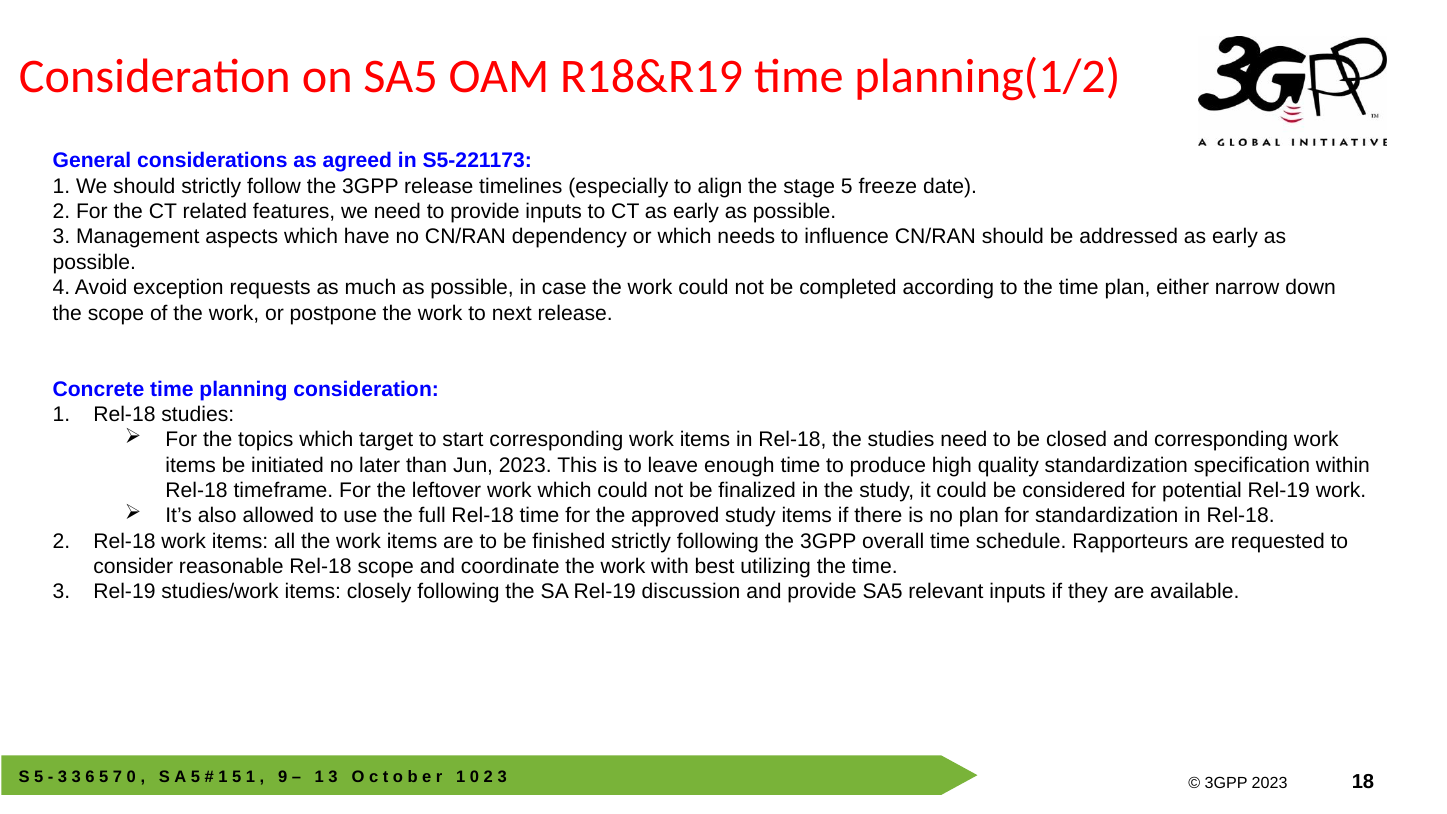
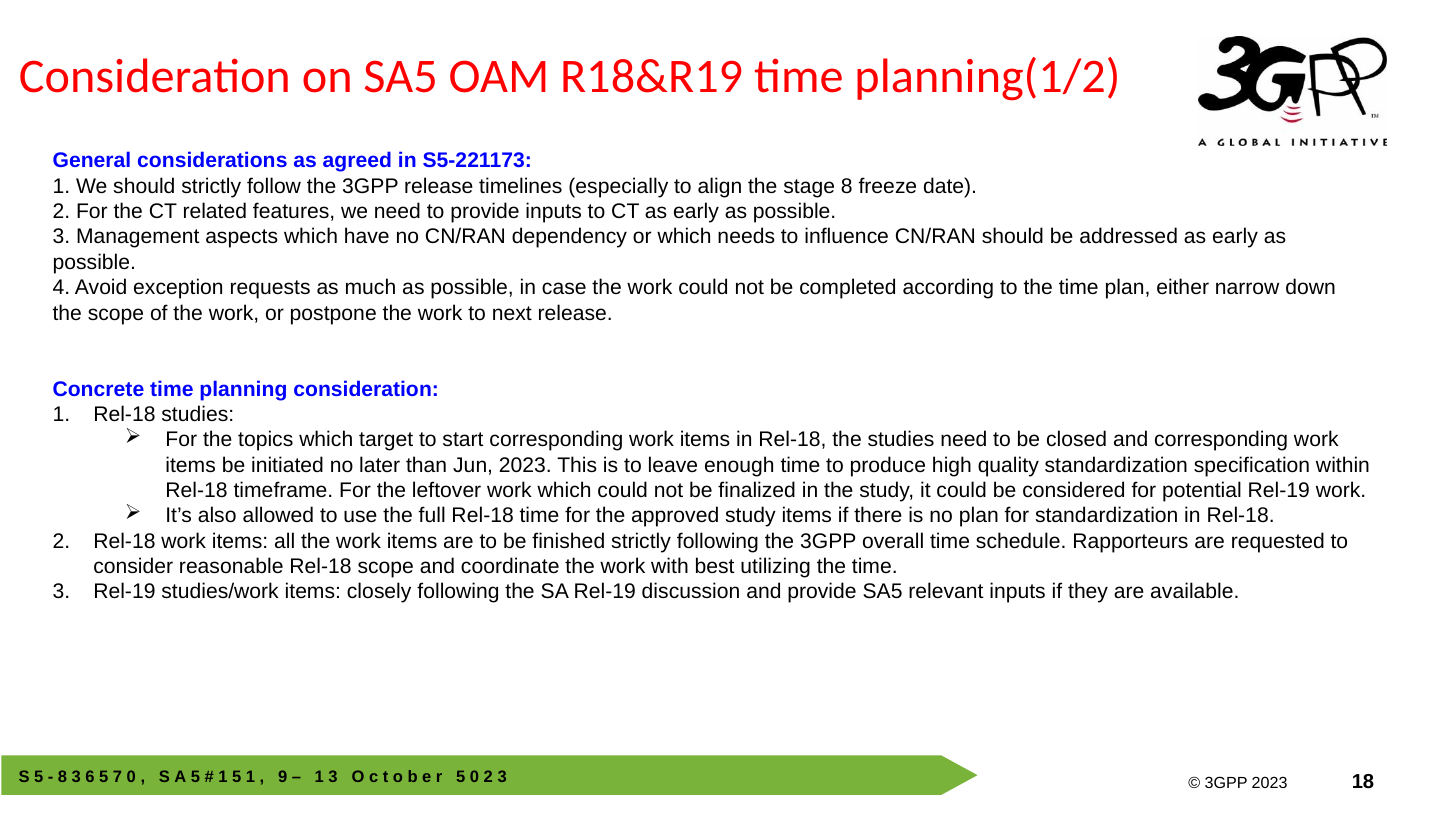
stage 5: 5 -> 8 (847, 186)
3: 3 -> 8 (63, 777)
1: 1 -> 5 (461, 777)
